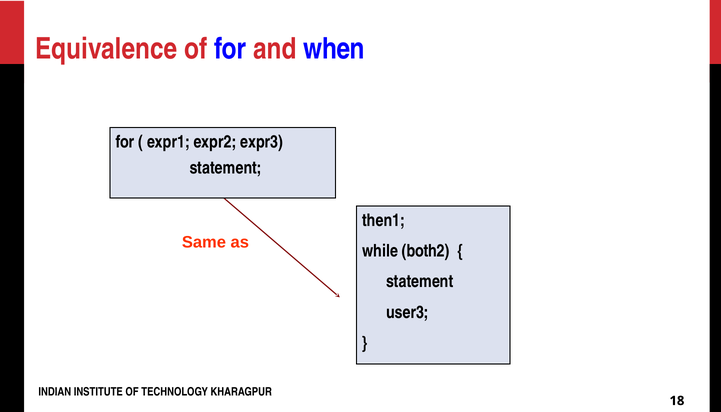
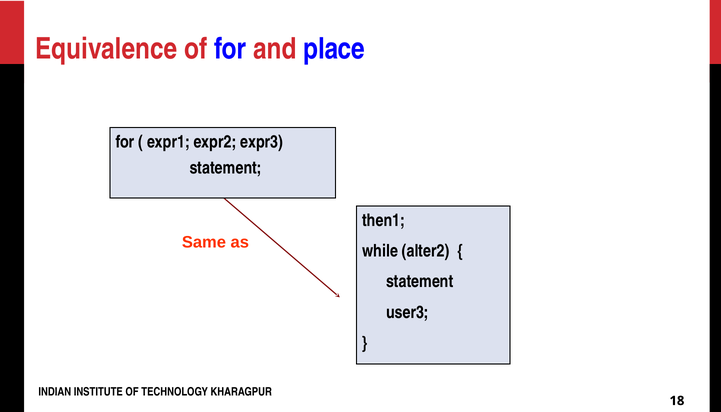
when: when -> place (334, 49)
both2: both2 -> alter2 (426, 251)
